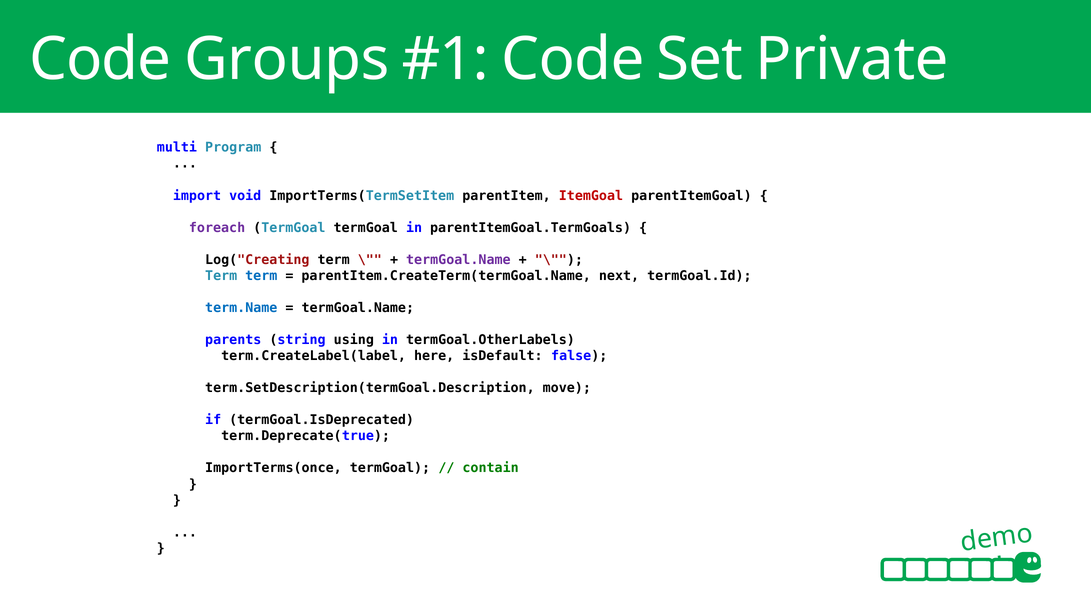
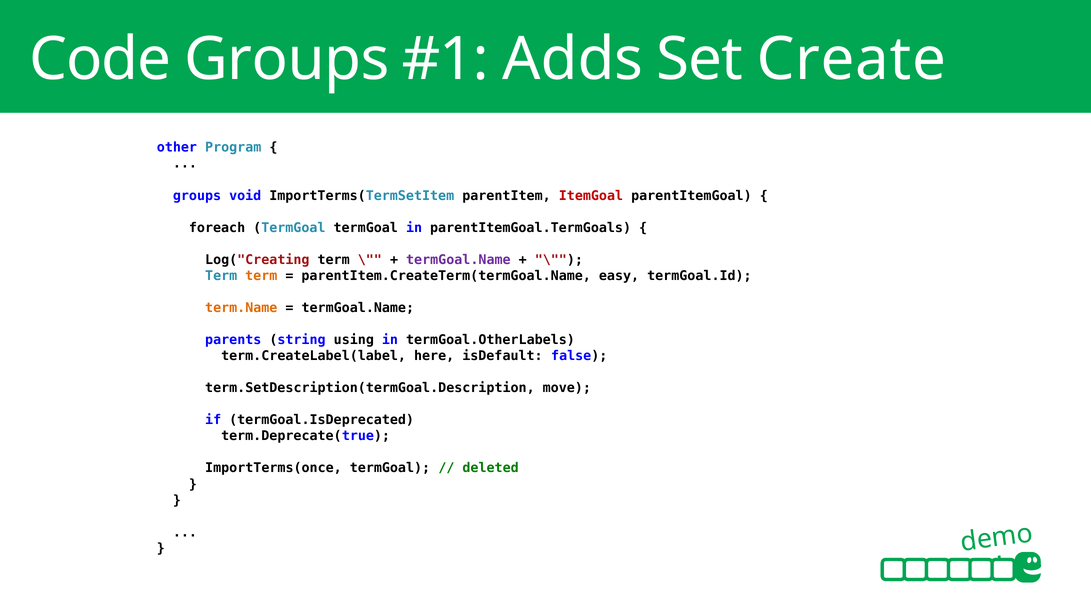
Code: Code -> Adds (573, 59)
Private: Private -> Create (851, 59)
multi: multi -> other (177, 148)
import: import -> groups (197, 196)
foreach colour: purple -> black (217, 228)
term colour: blue -> orange (261, 276)
next: next -> easy (619, 276)
term.Name colour: blue -> orange (241, 308)
contain: contain -> deleted (491, 469)
